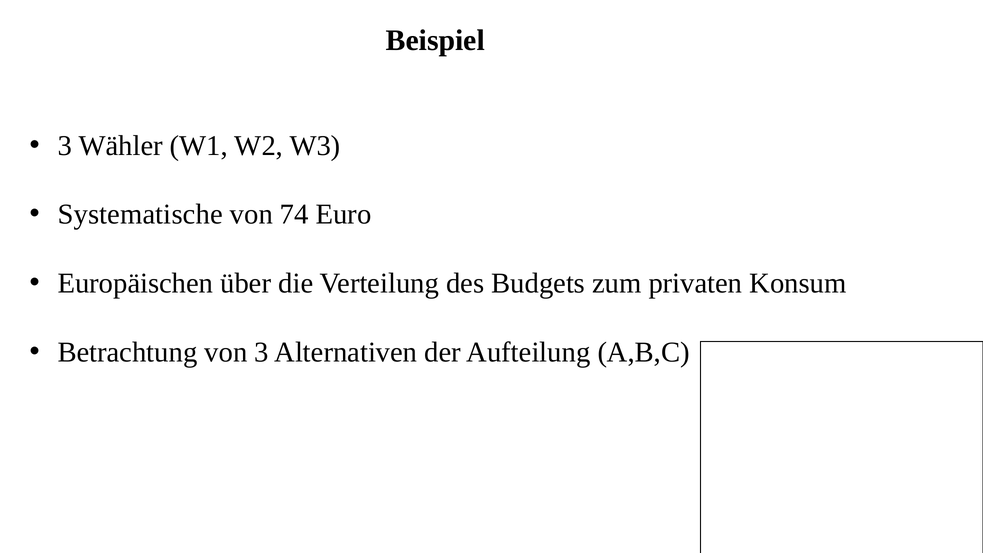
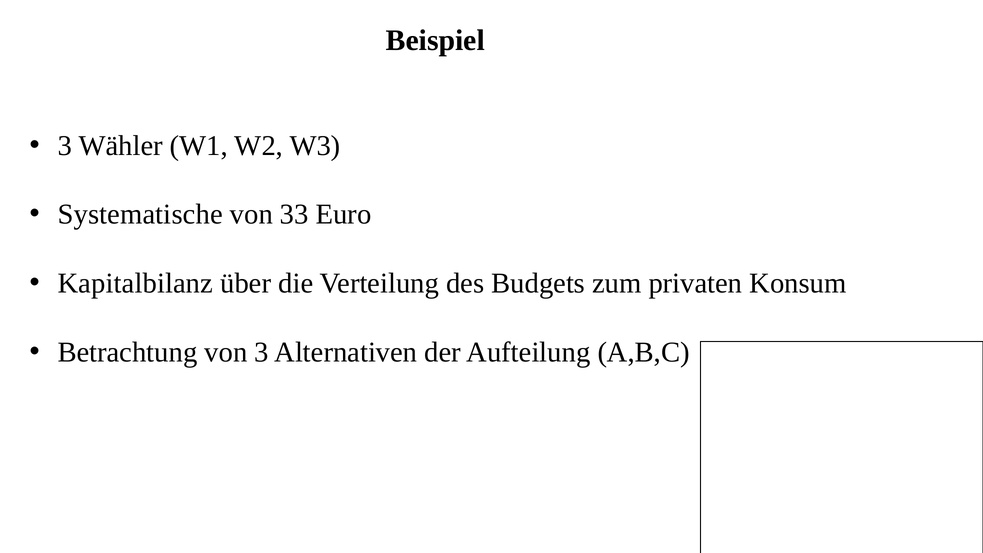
74: 74 -> 33 (294, 214)
Europäischen: Europäischen -> Kapitalbilanz (135, 283)
